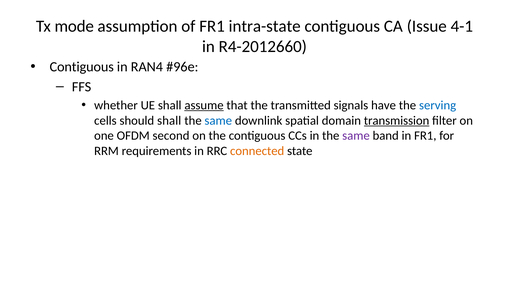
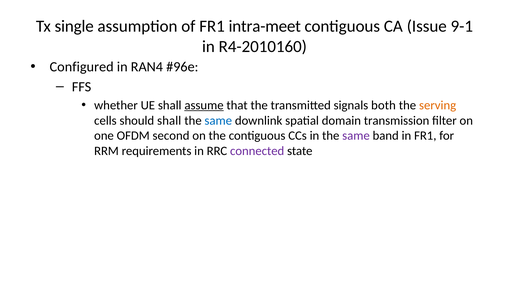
mode: mode -> single (74, 26)
intra-state: intra-state -> intra-meet (265, 26)
4-1: 4-1 -> 9-1 (462, 26)
R4-2012660: R4-2012660 -> R4-2010160 (263, 47)
Contiguous: Contiguous -> Configured (82, 67)
have: have -> both (383, 105)
serving colour: blue -> orange (438, 105)
transmission underline: present -> none (397, 121)
connected colour: orange -> purple (257, 151)
